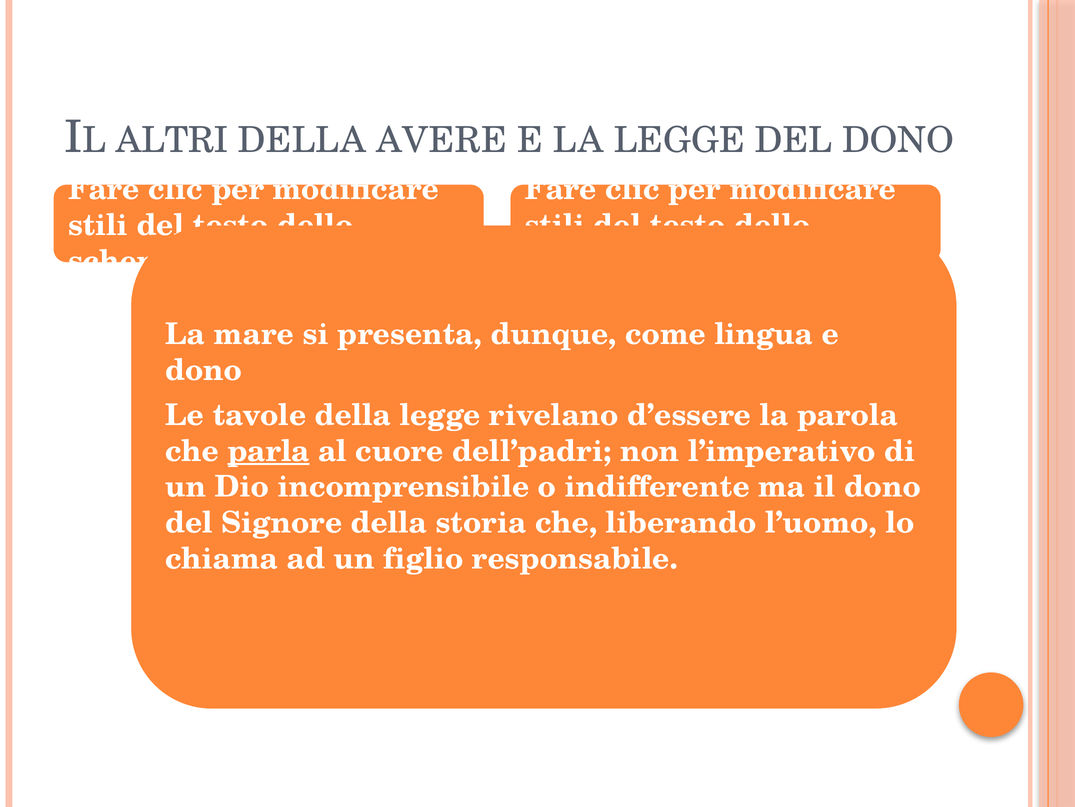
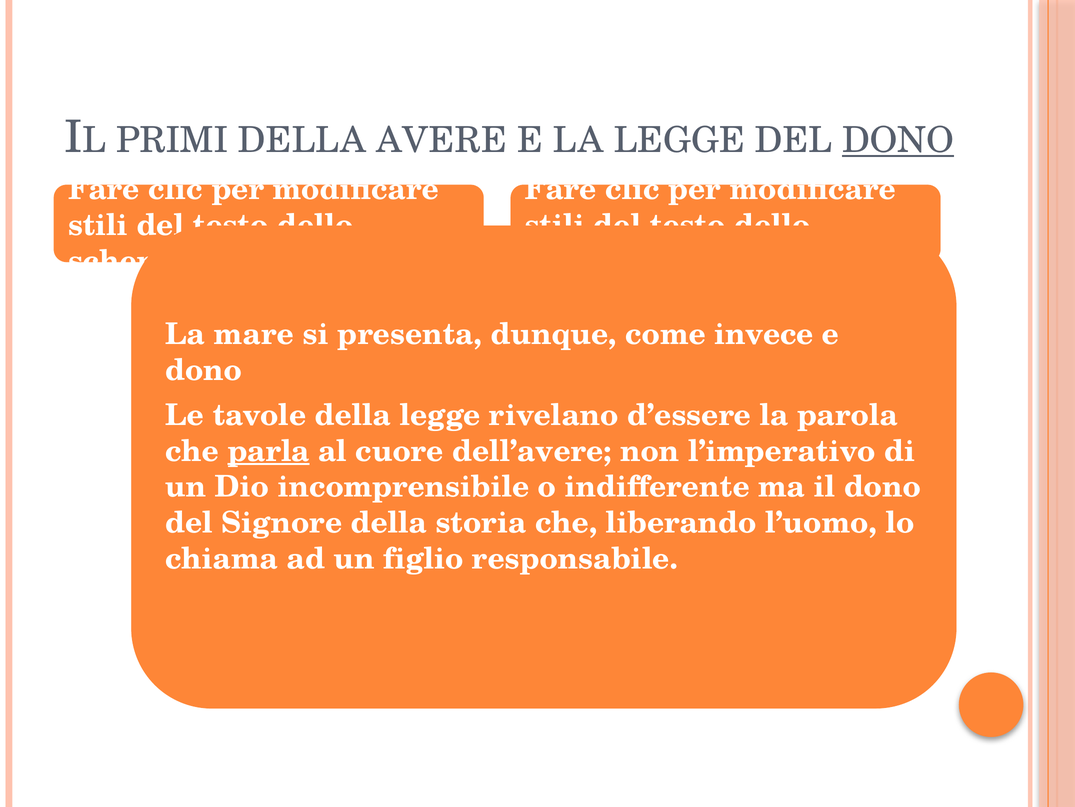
ALTRI: ALTRI -> PRIMI (172, 140)
DONO underline: none -> present (898, 140)
lingua: lingua -> invece (764, 334)
dell’padri: dell’padri -> dell’avere (532, 451)
